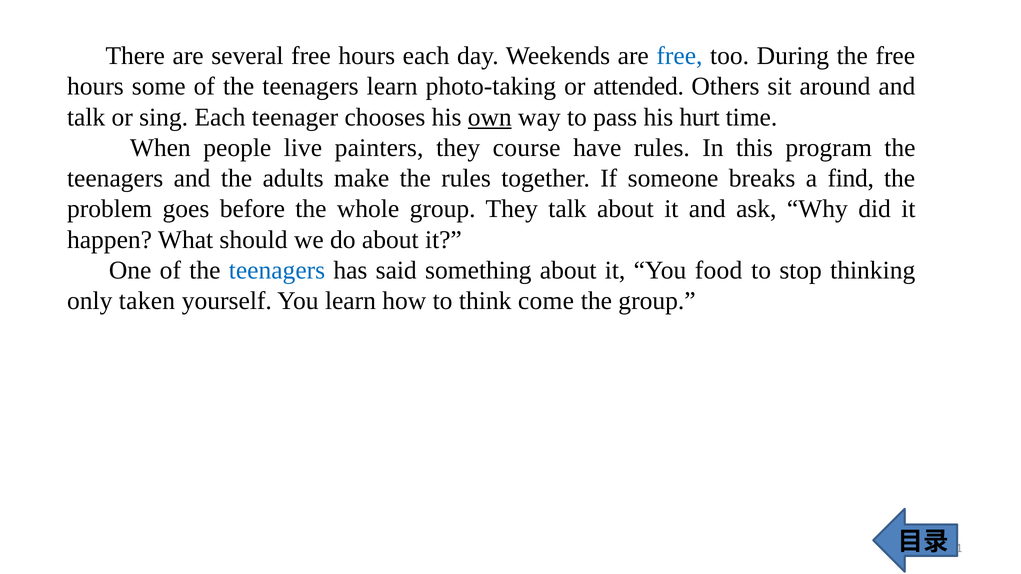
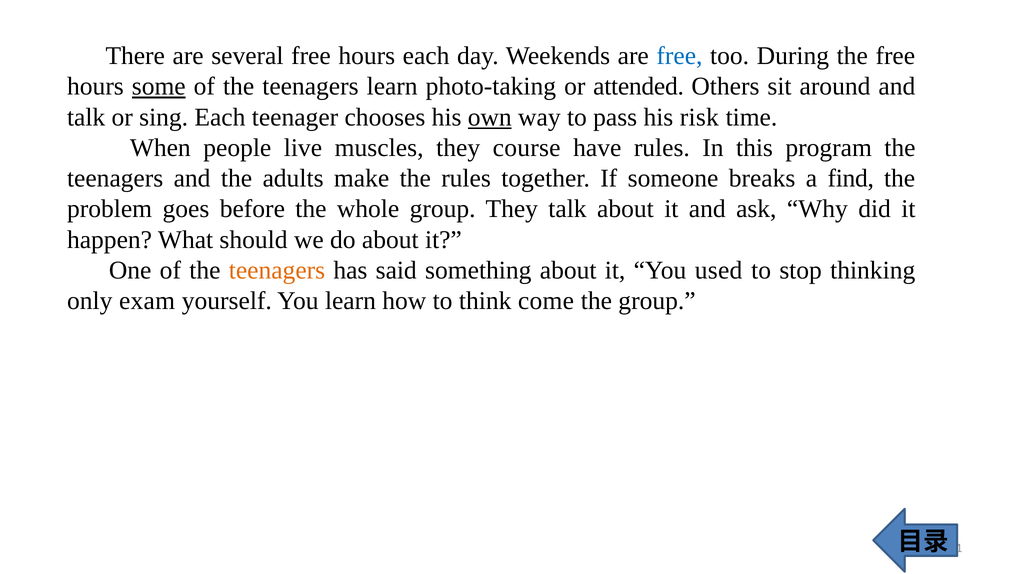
some underline: none -> present (159, 87)
hurt: hurt -> risk (699, 117)
painters: painters -> muscles (379, 148)
teenagers colour: blue -> orange (277, 270)
food: food -> used (719, 270)
taken: taken -> exam (147, 301)
